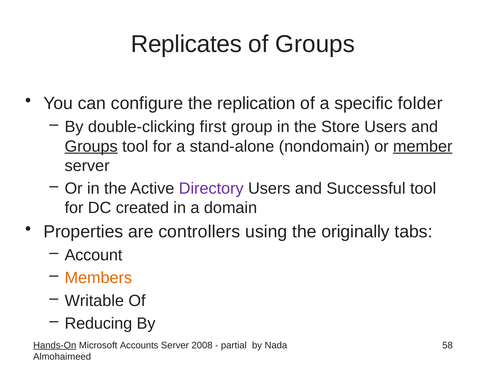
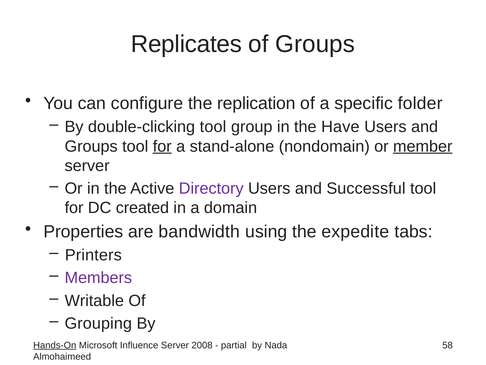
double-clicking first: first -> tool (213, 127)
Store: Store -> Have (340, 127)
Groups underline: present -> none (91, 146)
for underline: none -> present (162, 146)
controllers: controllers -> bandwidth (199, 232)
originally: originally -> expedite (355, 232)
Account: Account -> Printers (93, 255)
Members colour: orange -> purple (98, 278)
Reducing: Reducing -> Grouping (98, 323)
Accounts: Accounts -> Influence (139, 345)
